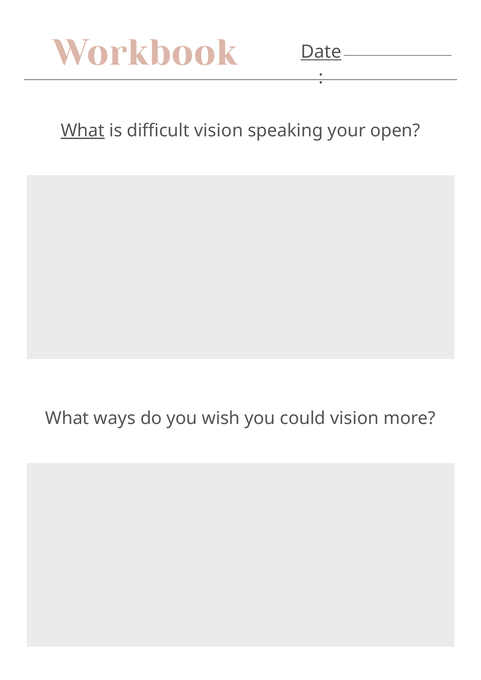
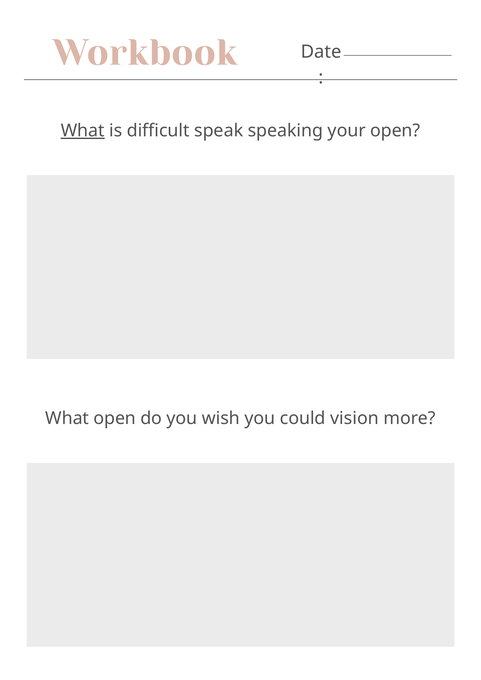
Date underline: present -> none (321, 52)
difficult vision: vision -> speak (219, 131)
What ways: ways -> open (115, 419)
